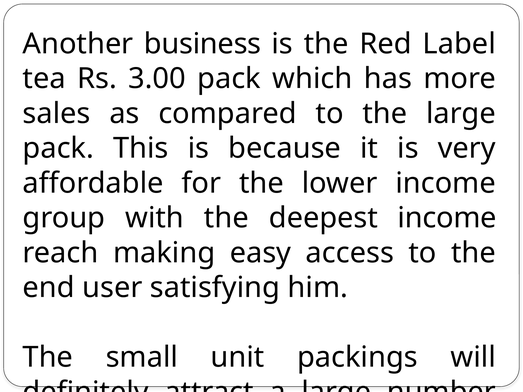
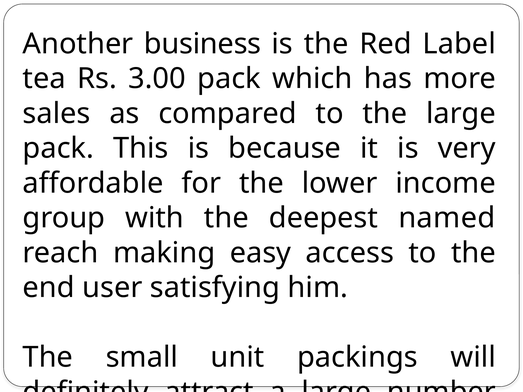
deepest income: income -> named (447, 218)
